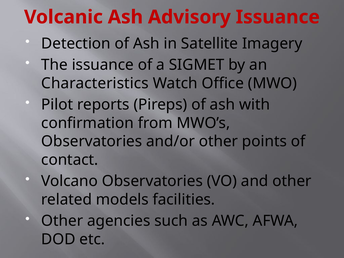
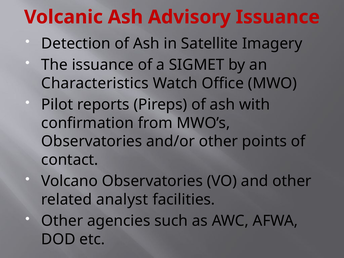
models: models -> analyst (122, 199)
